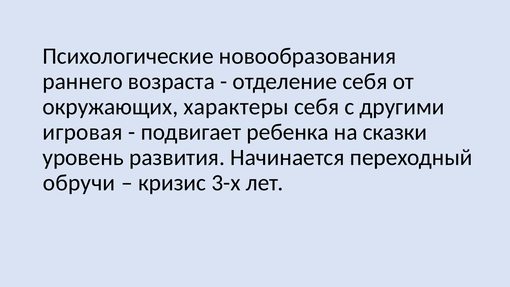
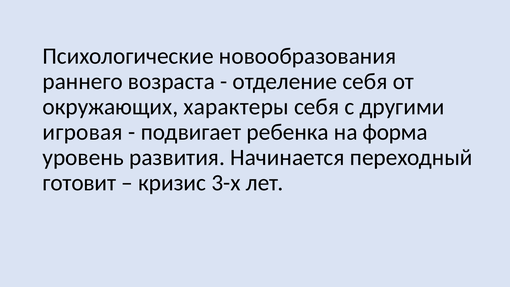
сказки: сказки -> форма (395, 132)
обручи: обручи -> готовит (79, 183)
